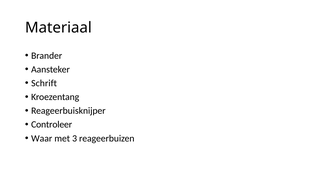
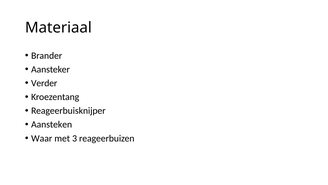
Schrift: Schrift -> Verder (44, 83)
Controleer: Controleer -> Aansteken (52, 124)
